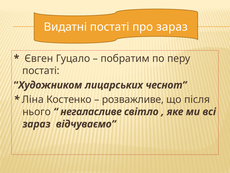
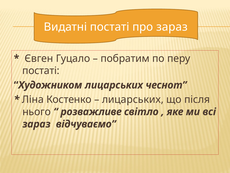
розважливе: розважливе -> лицарських (133, 99)
негаласливе: негаласливе -> розважливе (91, 111)
